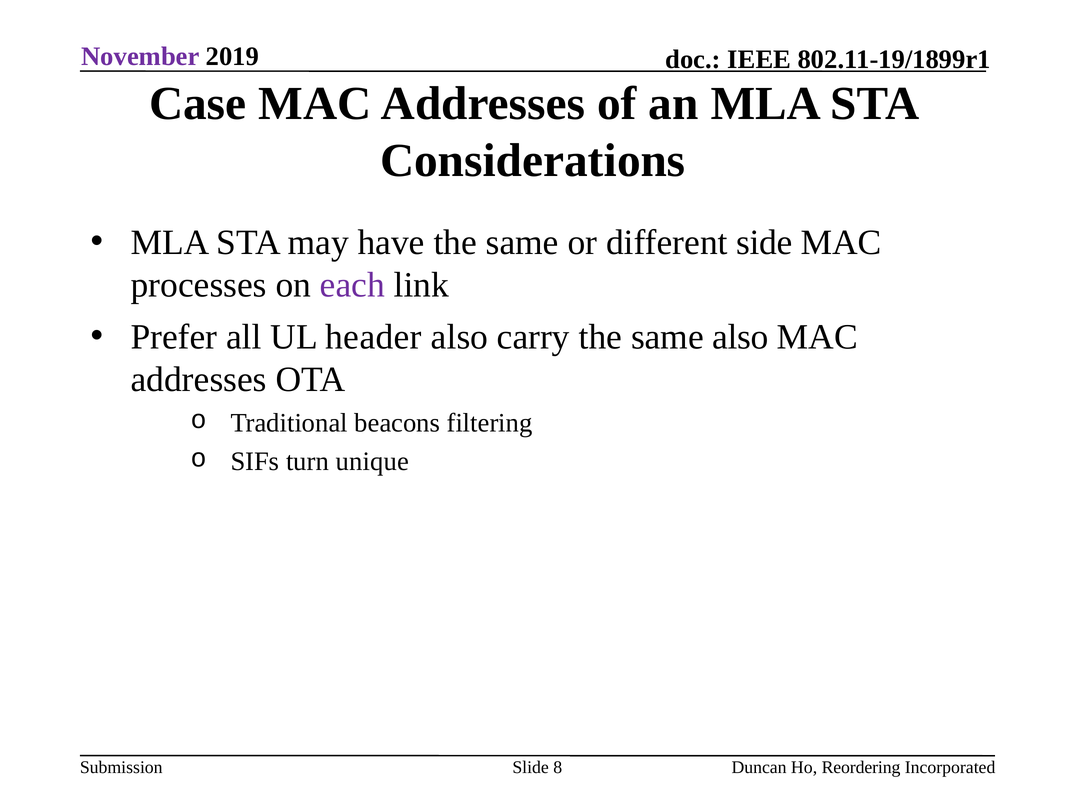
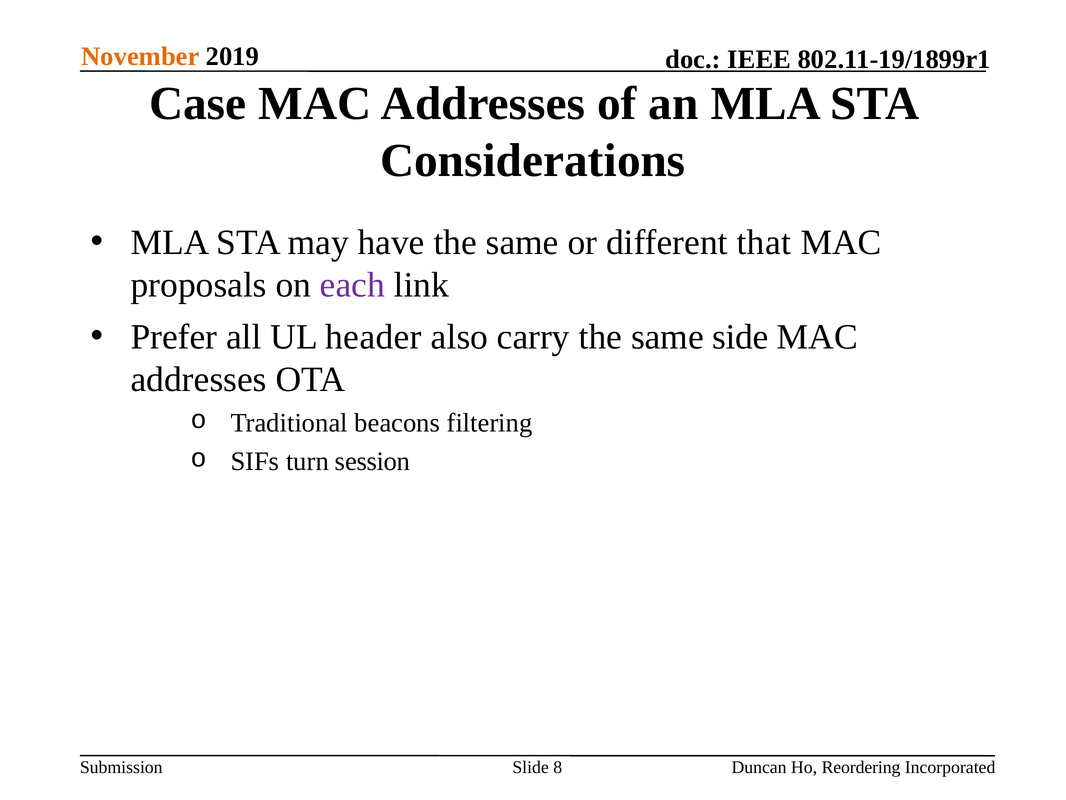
November colour: purple -> orange (140, 57)
side: side -> that (764, 242)
processes: processes -> proposals (199, 285)
same also: also -> side (741, 337)
unique: unique -> session (373, 461)
